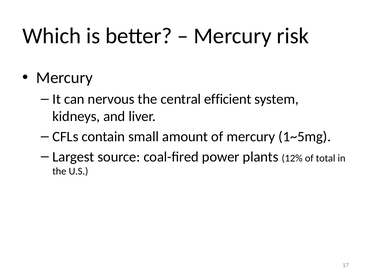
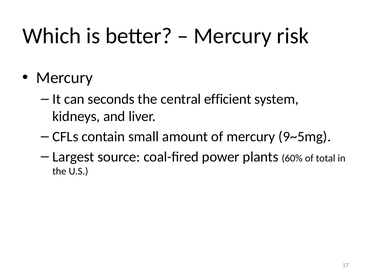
nervous: nervous -> seconds (111, 99)
1~5mg: 1~5mg -> 9~5mg (305, 137)
12%: 12% -> 60% (292, 158)
